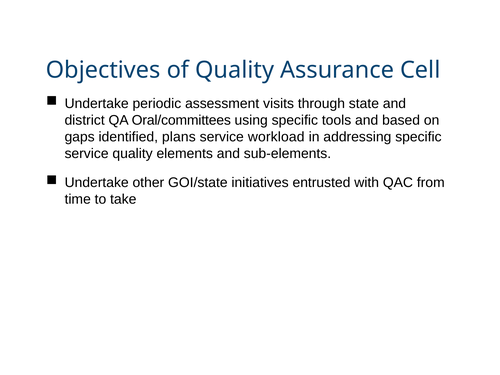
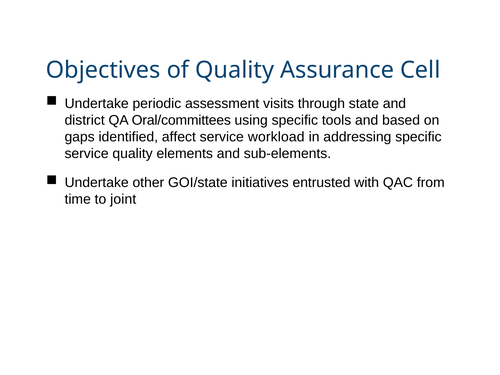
plans: plans -> affect (179, 137)
take: take -> joint (123, 199)
